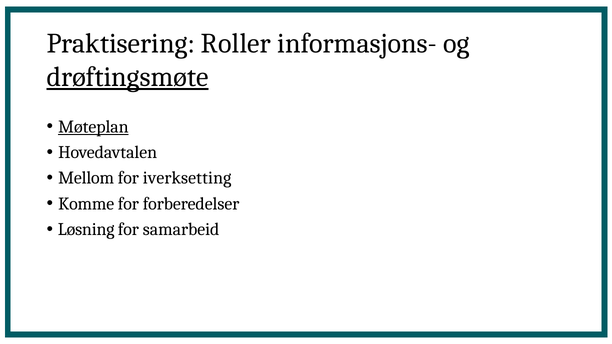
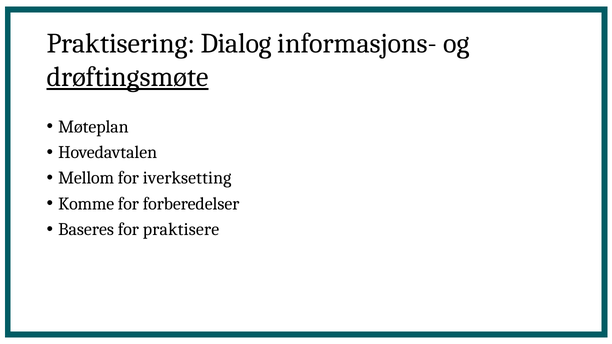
Roller: Roller -> Dialog (236, 43)
Møteplan underline: present -> none (93, 127)
Løsning: Løsning -> Baseres (86, 229)
samarbeid: samarbeid -> praktisere (181, 229)
